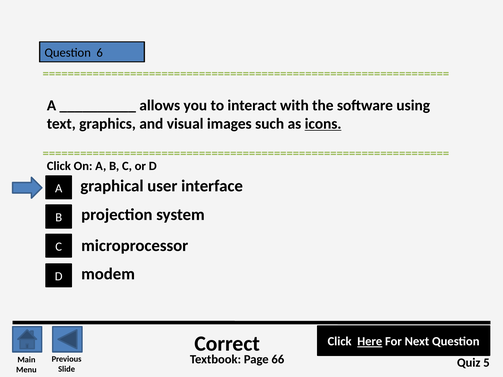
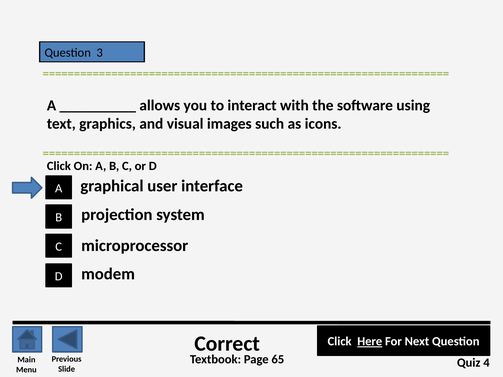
6: 6 -> 3 (100, 53)
icons underline: present -> none (323, 124)
66: 66 -> 65 (278, 360)
5: 5 -> 4 (486, 363)
